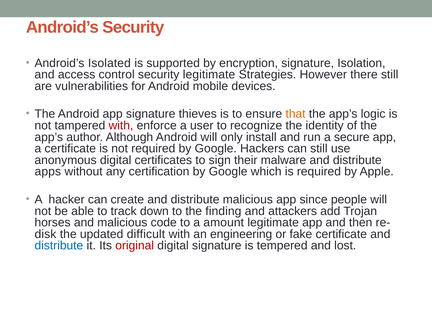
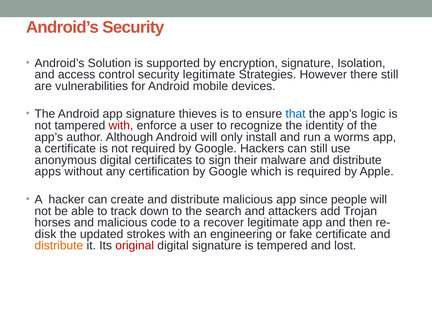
Isolated: Isolated -> Solution (109, 63)
that colour: orange -> blue (296, 114)
secure: secure -> worms (352, 137)
finding: finding -> search (223, 211)
amount: amount -> recover (224, 223)
difficult: difficult -> strokes (146, 234)
distribute colour: blue -> orange (59, 246)
